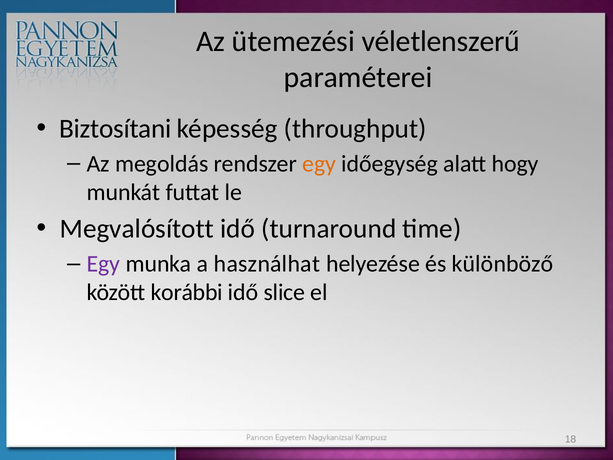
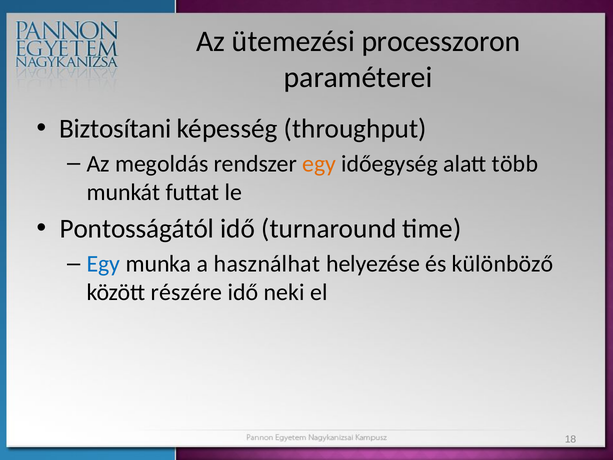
véletlenszerű: véletlenszerű -> processzoron (441, 41)
hogy: hogy -> több (515, 164)
Megvalósított: Megvalósított -> Pontosságától (137, 229)
Egy colour: purple -> blue (103, 264)
korábbi: korábbi -> részére (187, 292)
slice: slice -> neki (284, 292)
